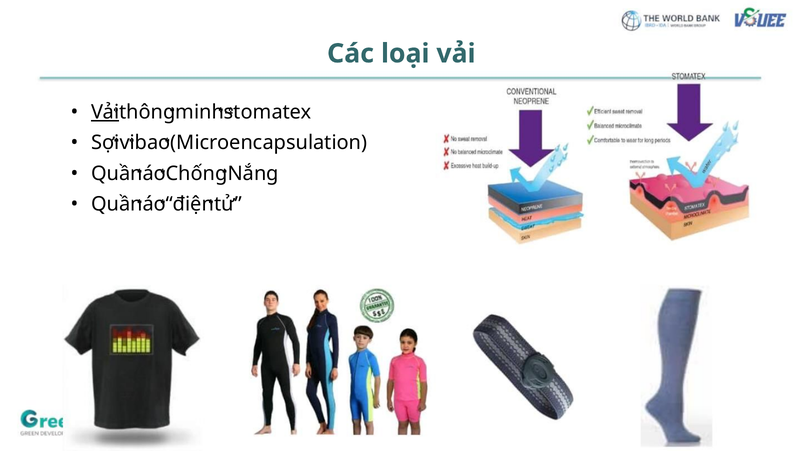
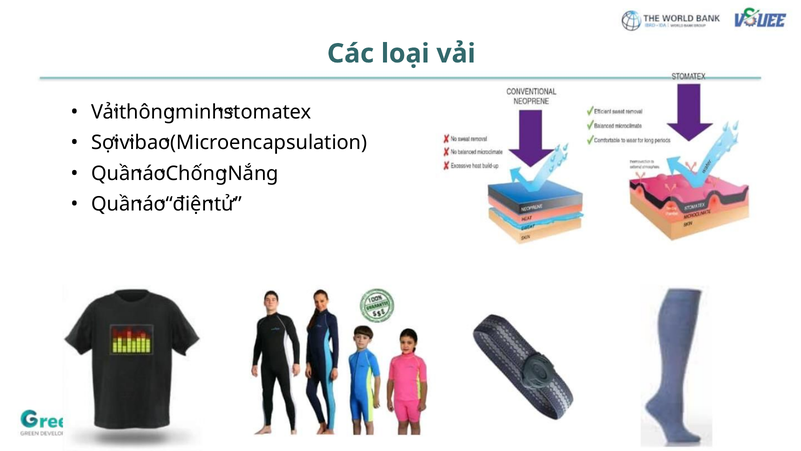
Vải underline: present -> none (105, 112)
